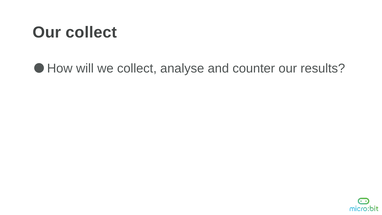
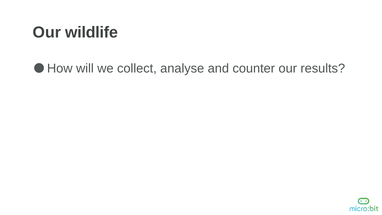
Our collect: collect -> wildlife (92, 32)
